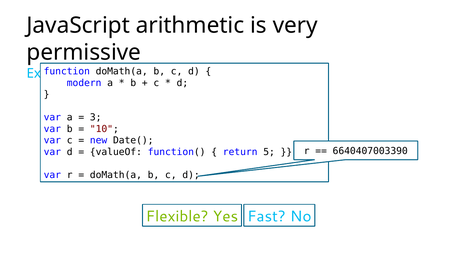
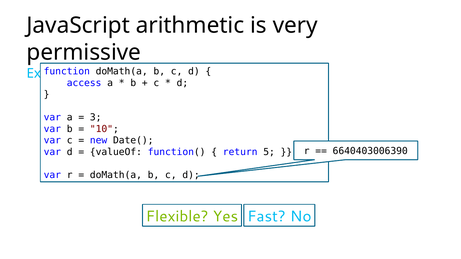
modern: modern -> access (84, 83)
6640407003390: 6640407003390 -> 6640403006390 (370, 151)
